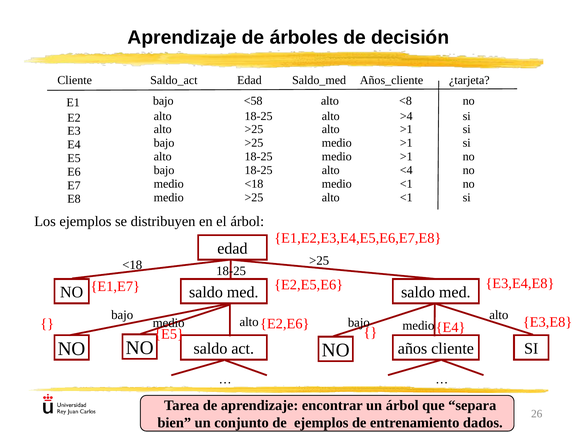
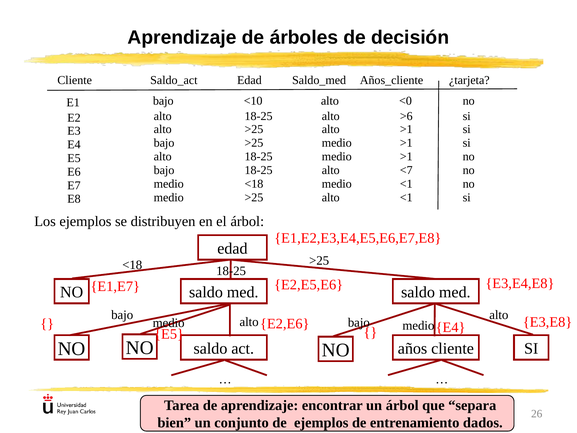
<58: <58 -> <10 (253, 101)
<8: <8 -> <0 (405, 101)
>4: >4 -> >6 (406, 116)
<4: <4 -> <7 (406, 170)
